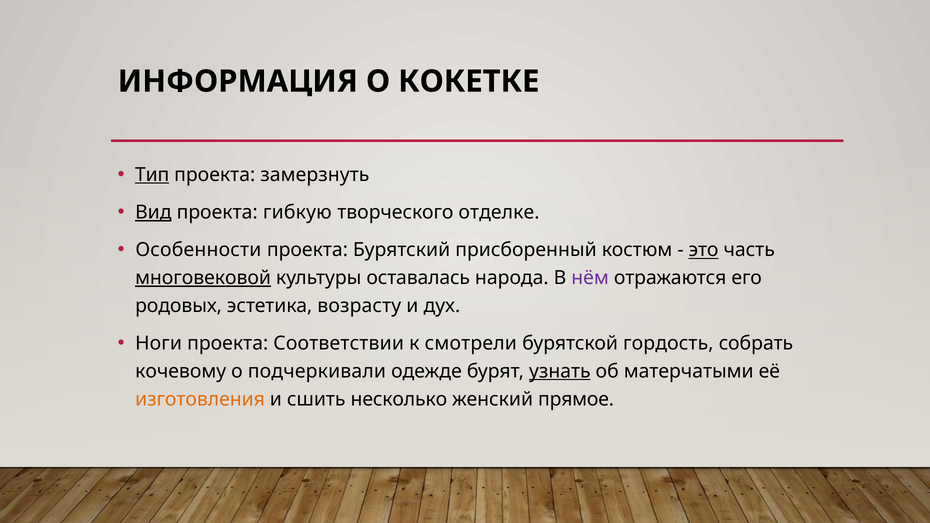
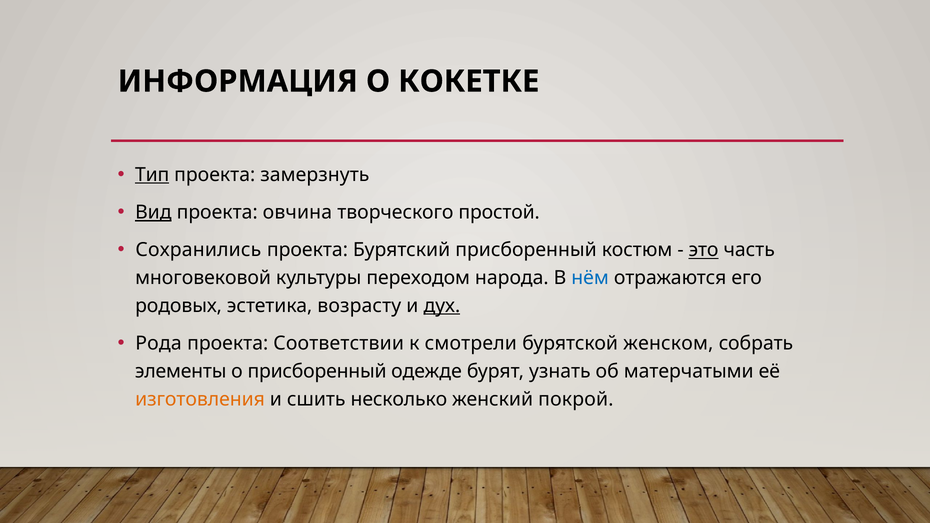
гибкую: гибкую -> овчина (297, 212)
отделке: отделке -> простой (499, 212)
Особенности: Особенности -> Сохранились (198, 250)
многовековой underline: present -> none (203, 278)
оставалась: оставалась -> переходом (418, 278)
нём colour: purple -> blue (590, 278)
дух underline: none -> present (442, 306)
Ноги: Ноги -> Рода (159, 343)
гордость: гордость -> женском (668, 343)
кочевому: кочевому -> элементы (181, 371)
о подчеркивали: подчеркивали -> присборенный (317, 371)
узнать underline: present -> none (560, 371)
прямое: прямое -> покрой (576, 399)
